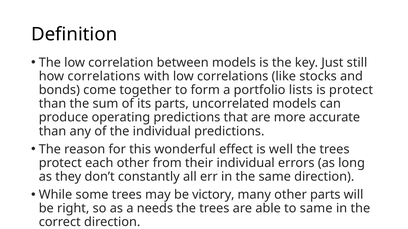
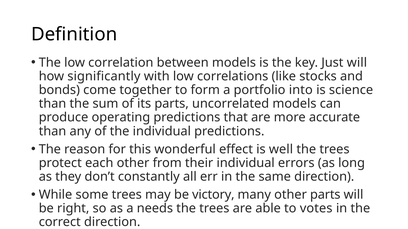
Just still: still -> will (357, 63)
how correlations: correlations -> significantly (104, 76)
lists: lists -> into (301, 90)
is protect: protect -> science (351, 90)
to same: same -> votes (316, 209)
